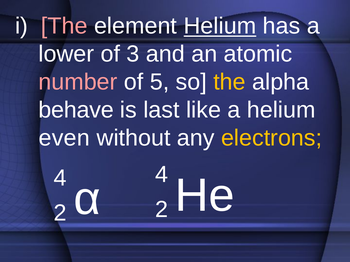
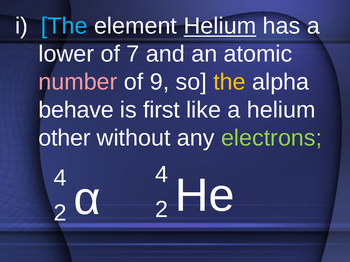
The colour: pink -> light blue (64, 26)
3: 3 -> 7 (133, 54)
5: 5 -> 9 (160, 82)
last: last -> first (162, 110)
even: even -> other (64, 138)
electrons colour: yellow -> light green (272, 138)
